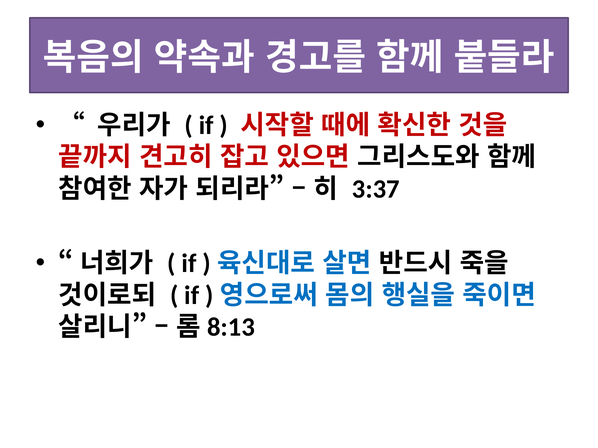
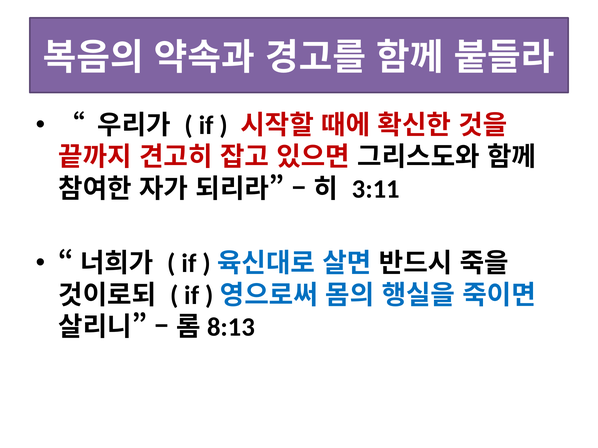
3:37: 3:37 -> 3:11 (376, 189)
